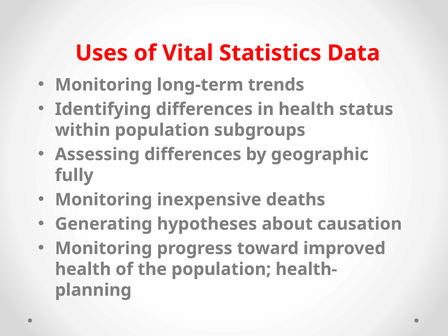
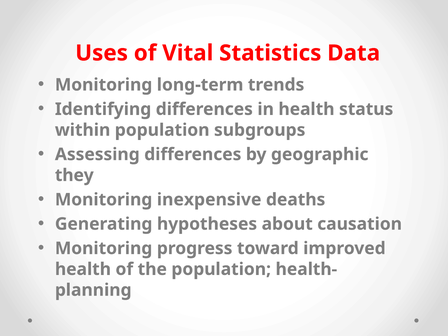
fully: fully -> they (74, 175)
